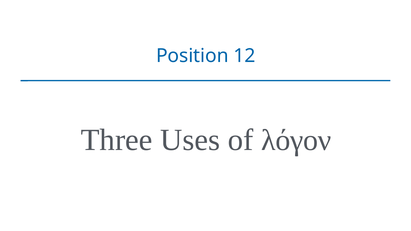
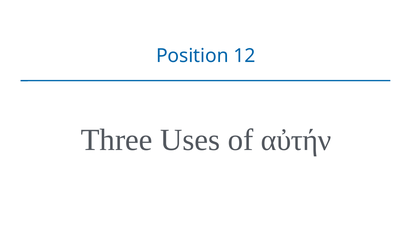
λόγον: λόγον -> αὐτήν (296, 141)
